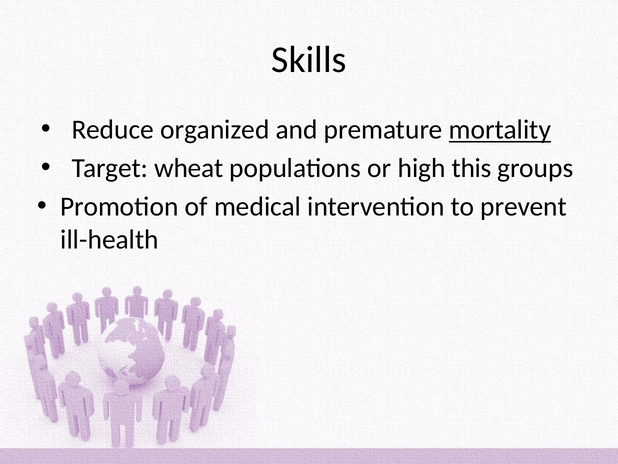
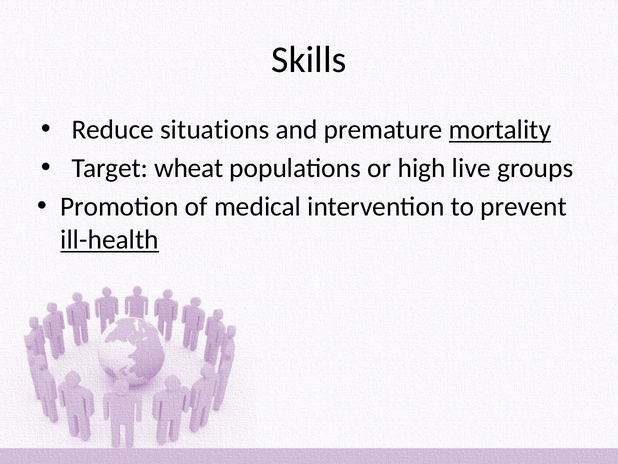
organized: organized -> situations (215, 130)
this: this -> live (471, 168)
ill-health underline: none -> present (110, 240)
